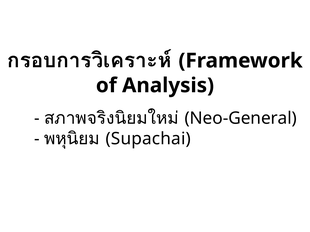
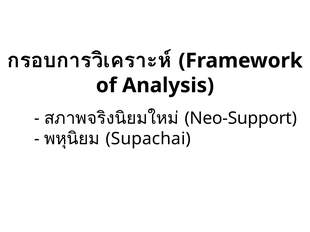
Neo-General: Neo-General -> Neo-Support (241, 118)
